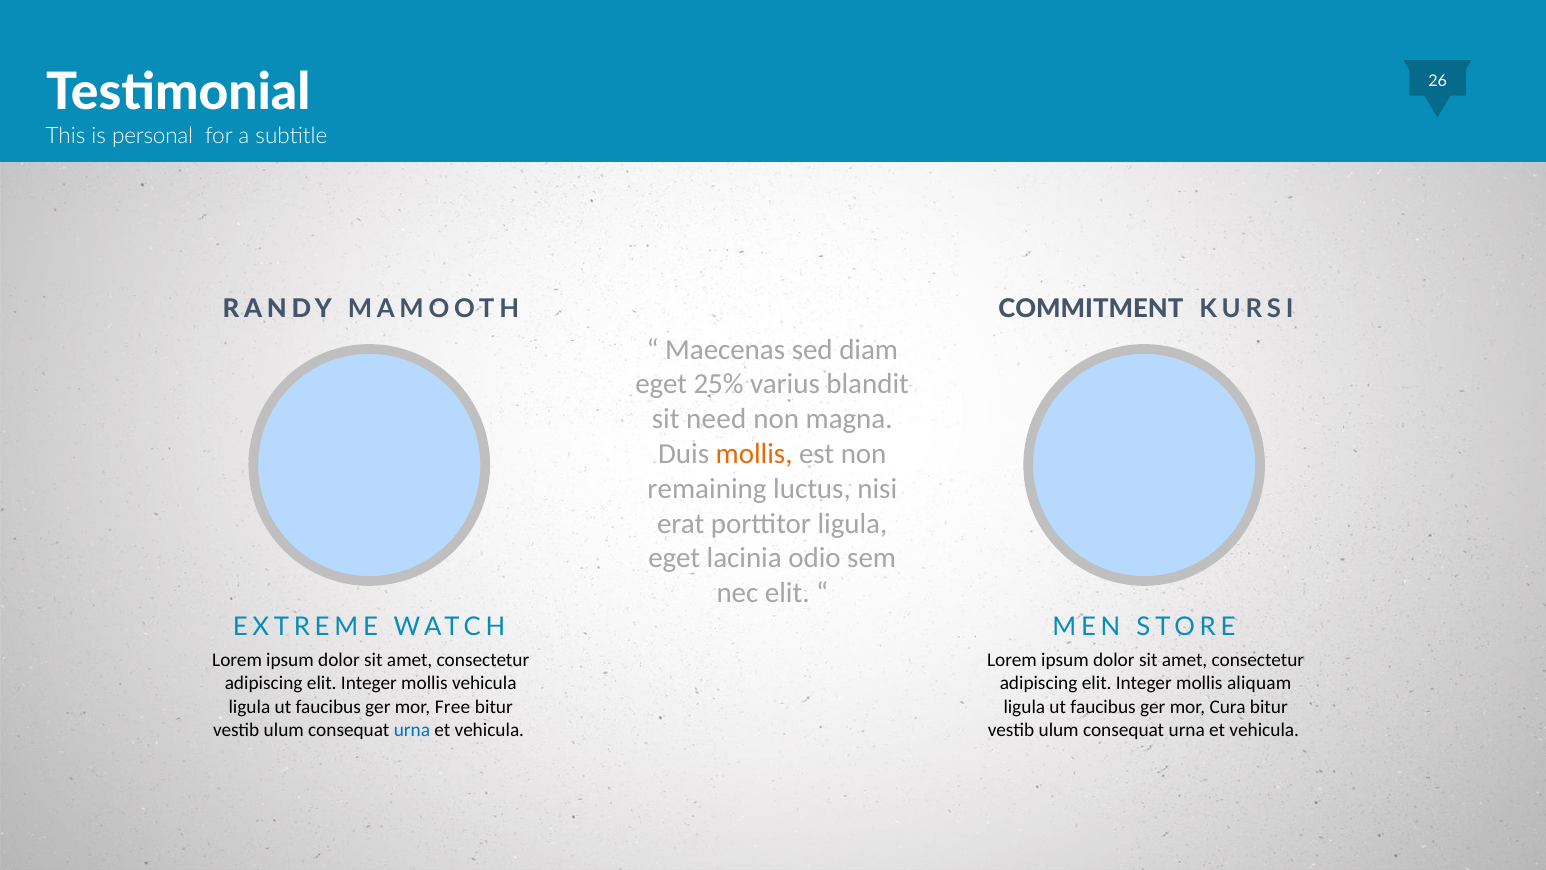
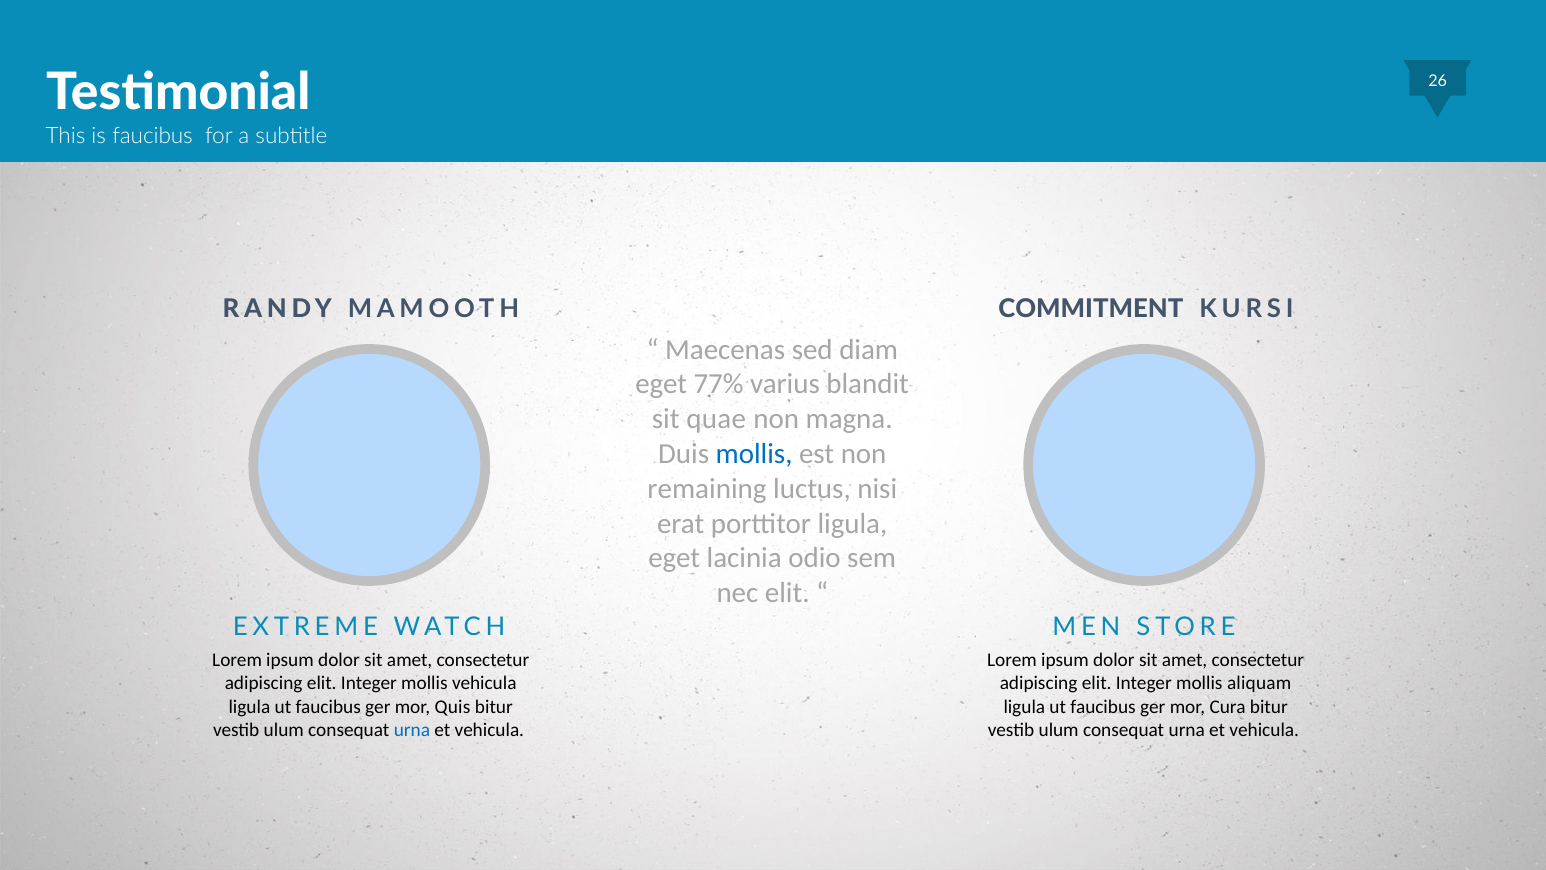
is personal: personal -> faucibus (153, 136)
25%: 25% -> 77% (719, 384)
need: need -> quae (716, 419)
mollis colour: orange -> blue (754, 454)
Free: Free -> Quis (453, 706)
